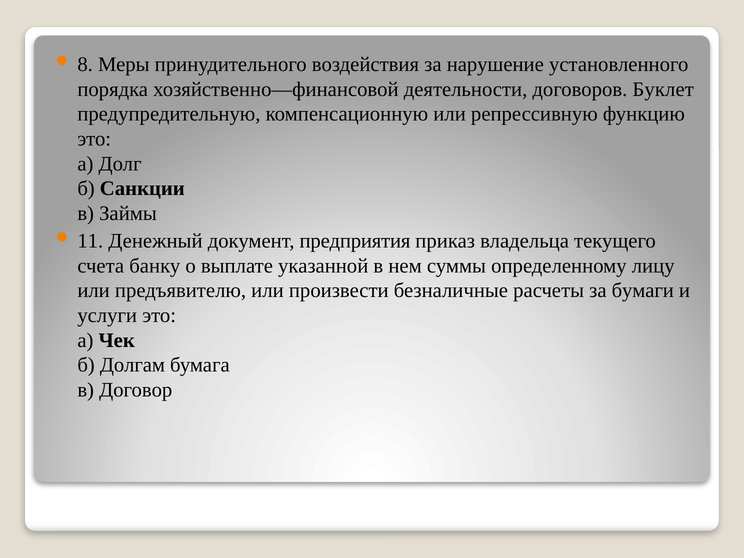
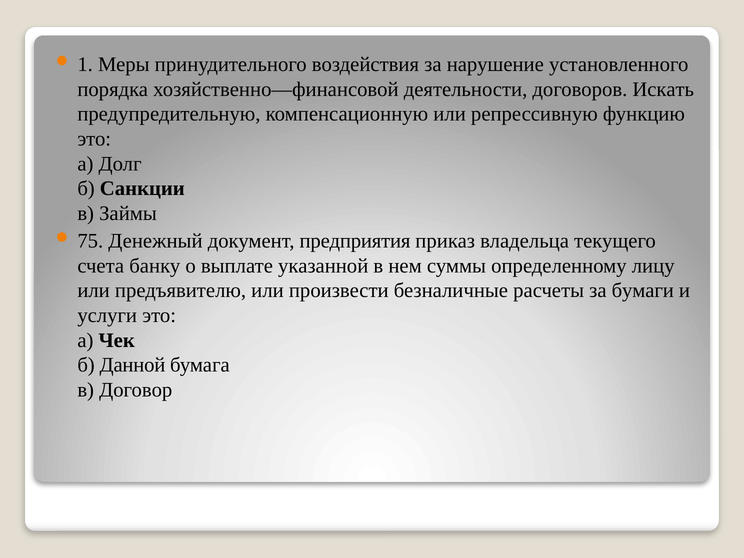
8: 8 -> 1 (85, 64)
Буклет: Буклет -> Искать (663, 89)
11: 11 -> 75 (90, 241)
Долгам: Долгам -> Данной (132, 365)
